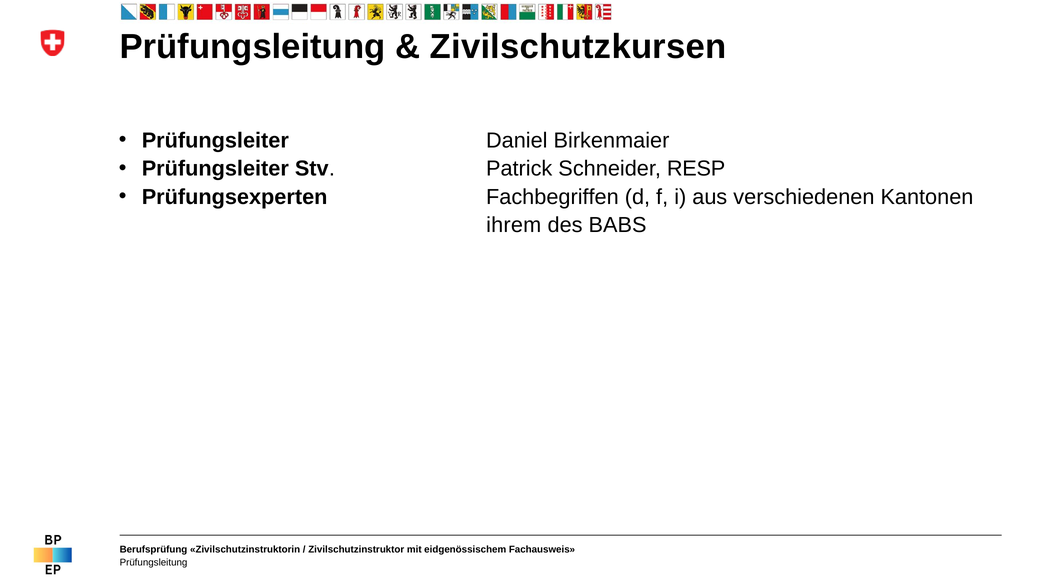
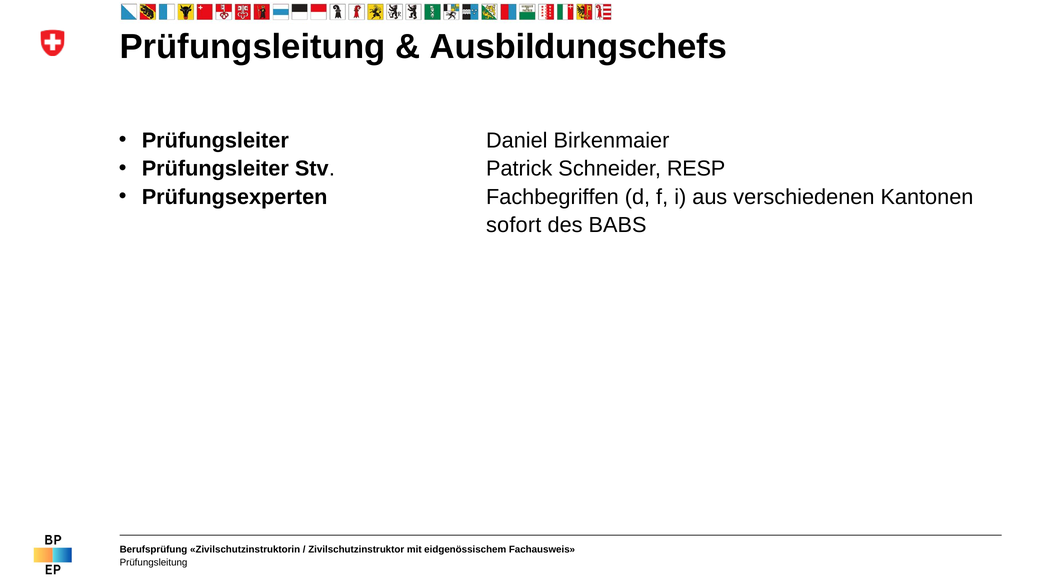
Zivilschutzkursen: Zivilschutzkursen -> Ausbildungschefs (578, 47)
ihrem: ihrem -> sofort (514, 225)
